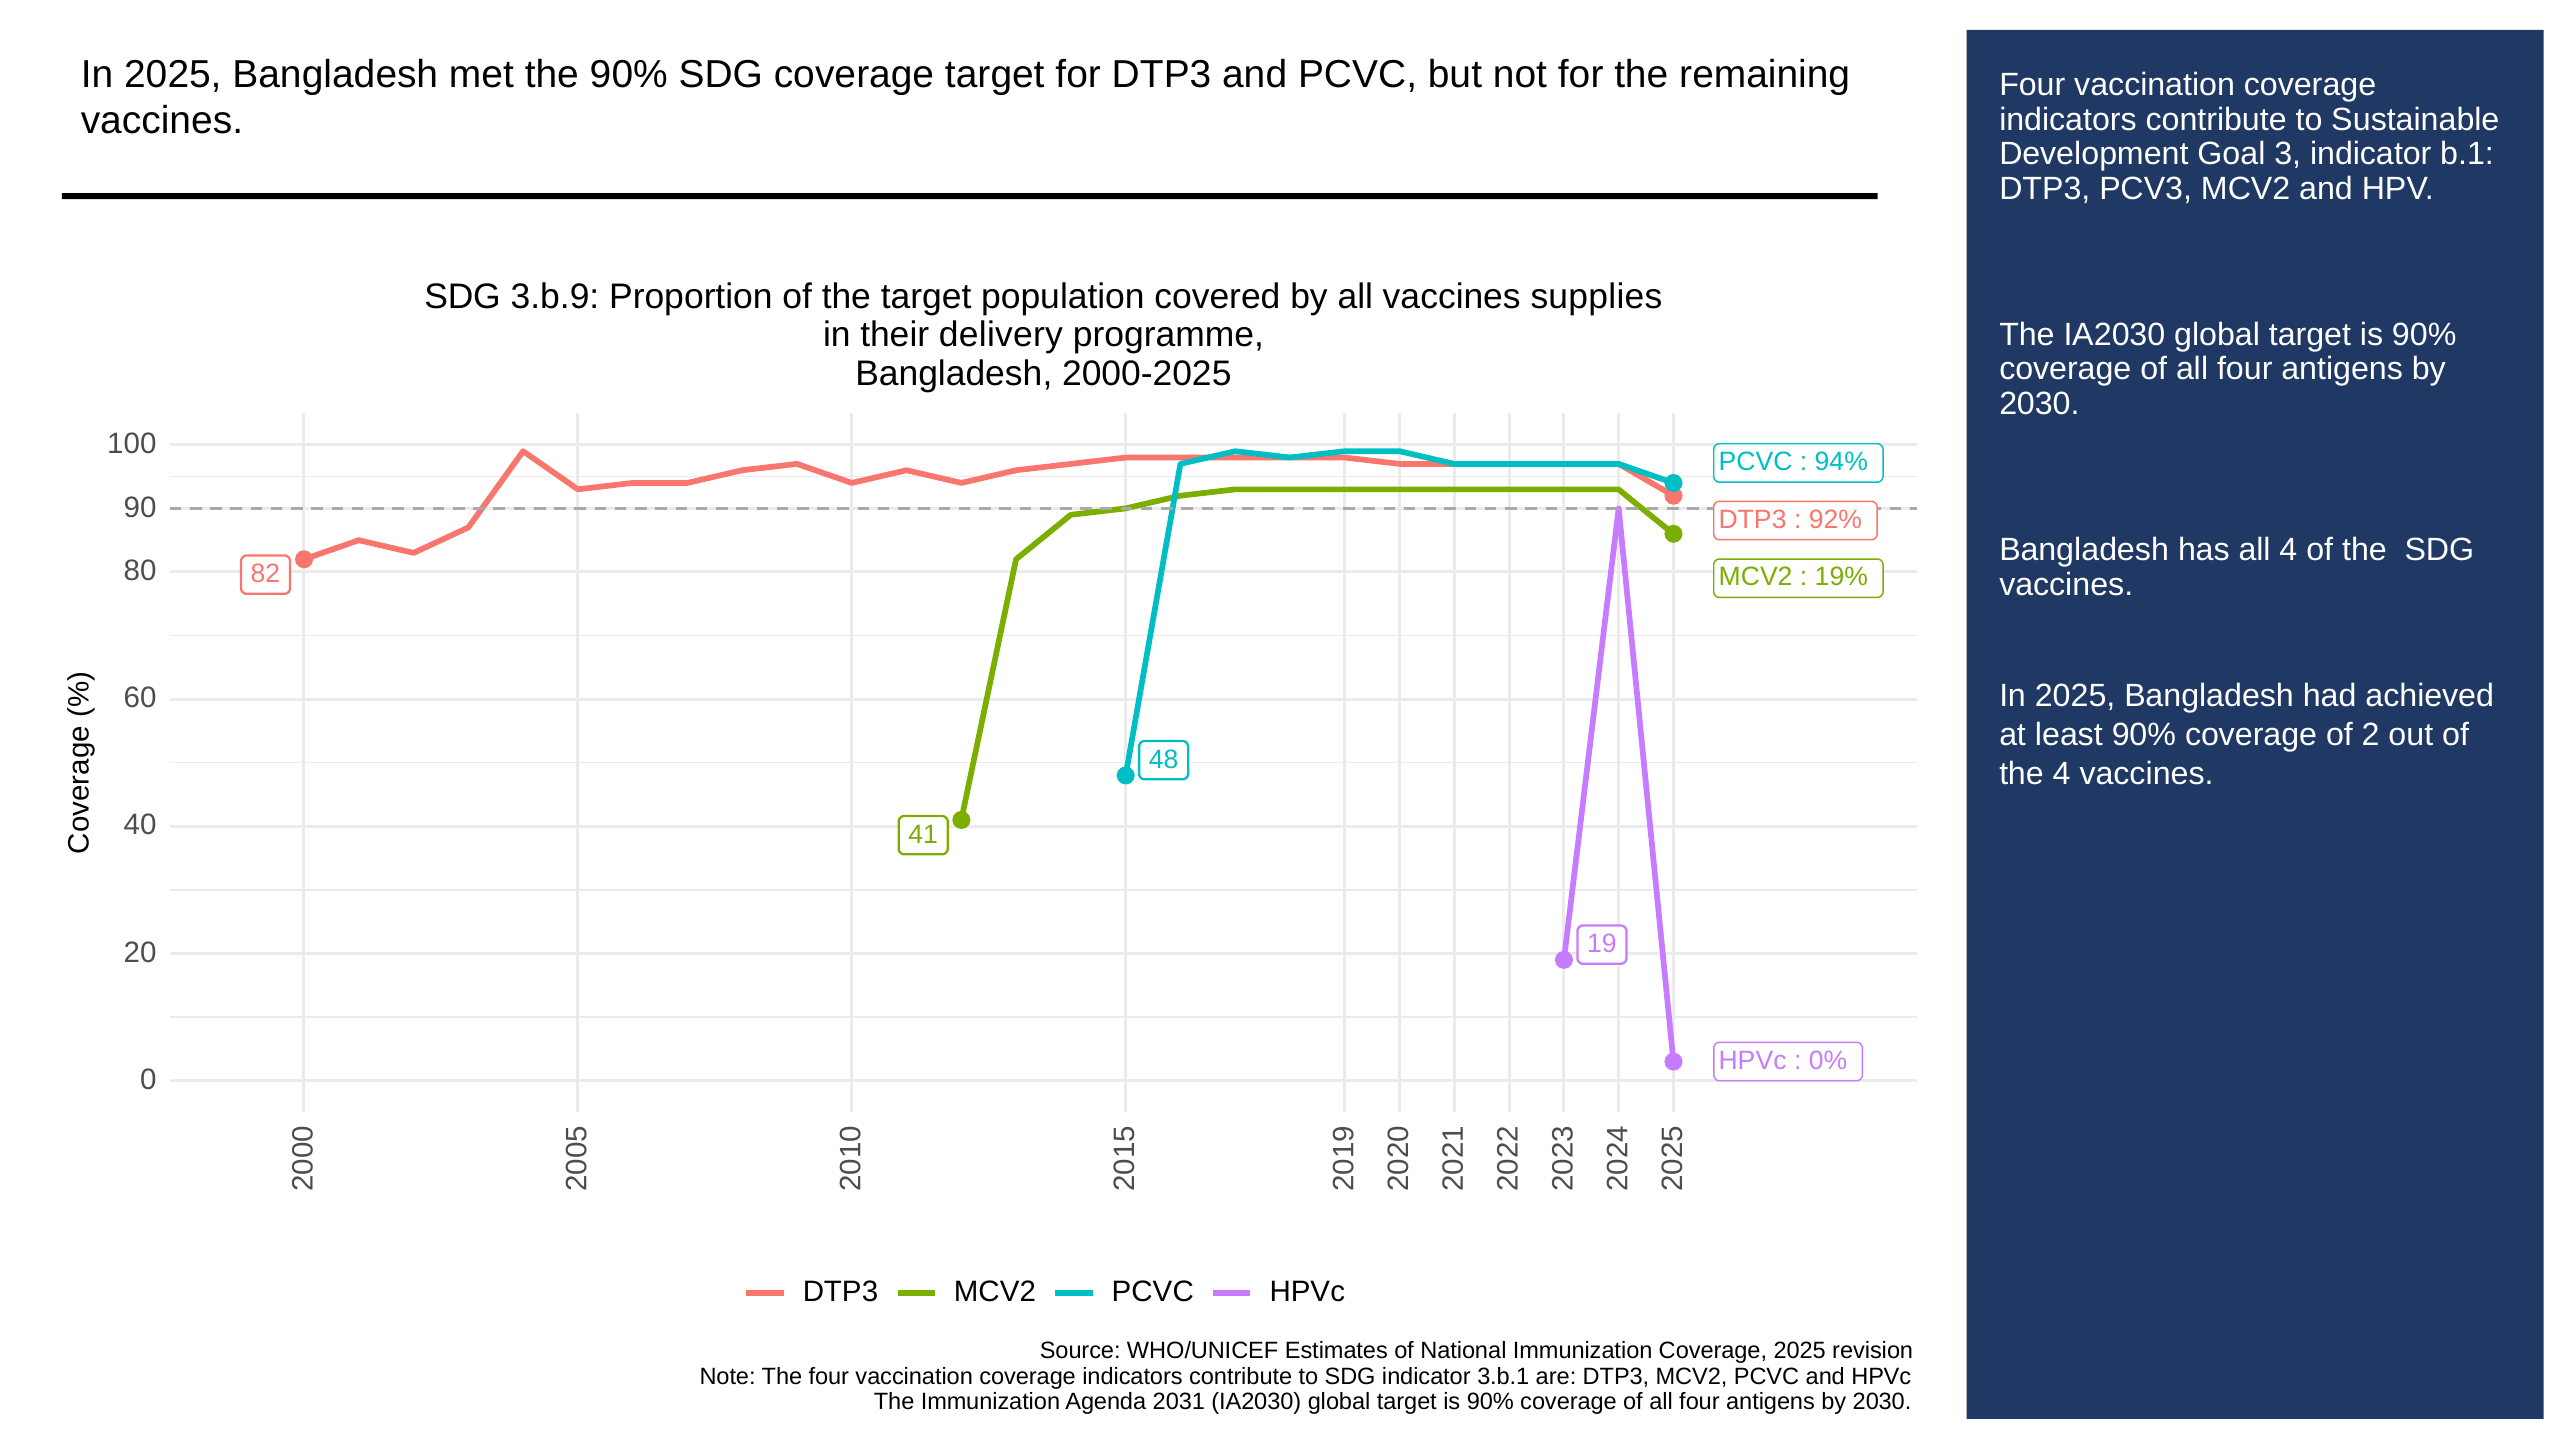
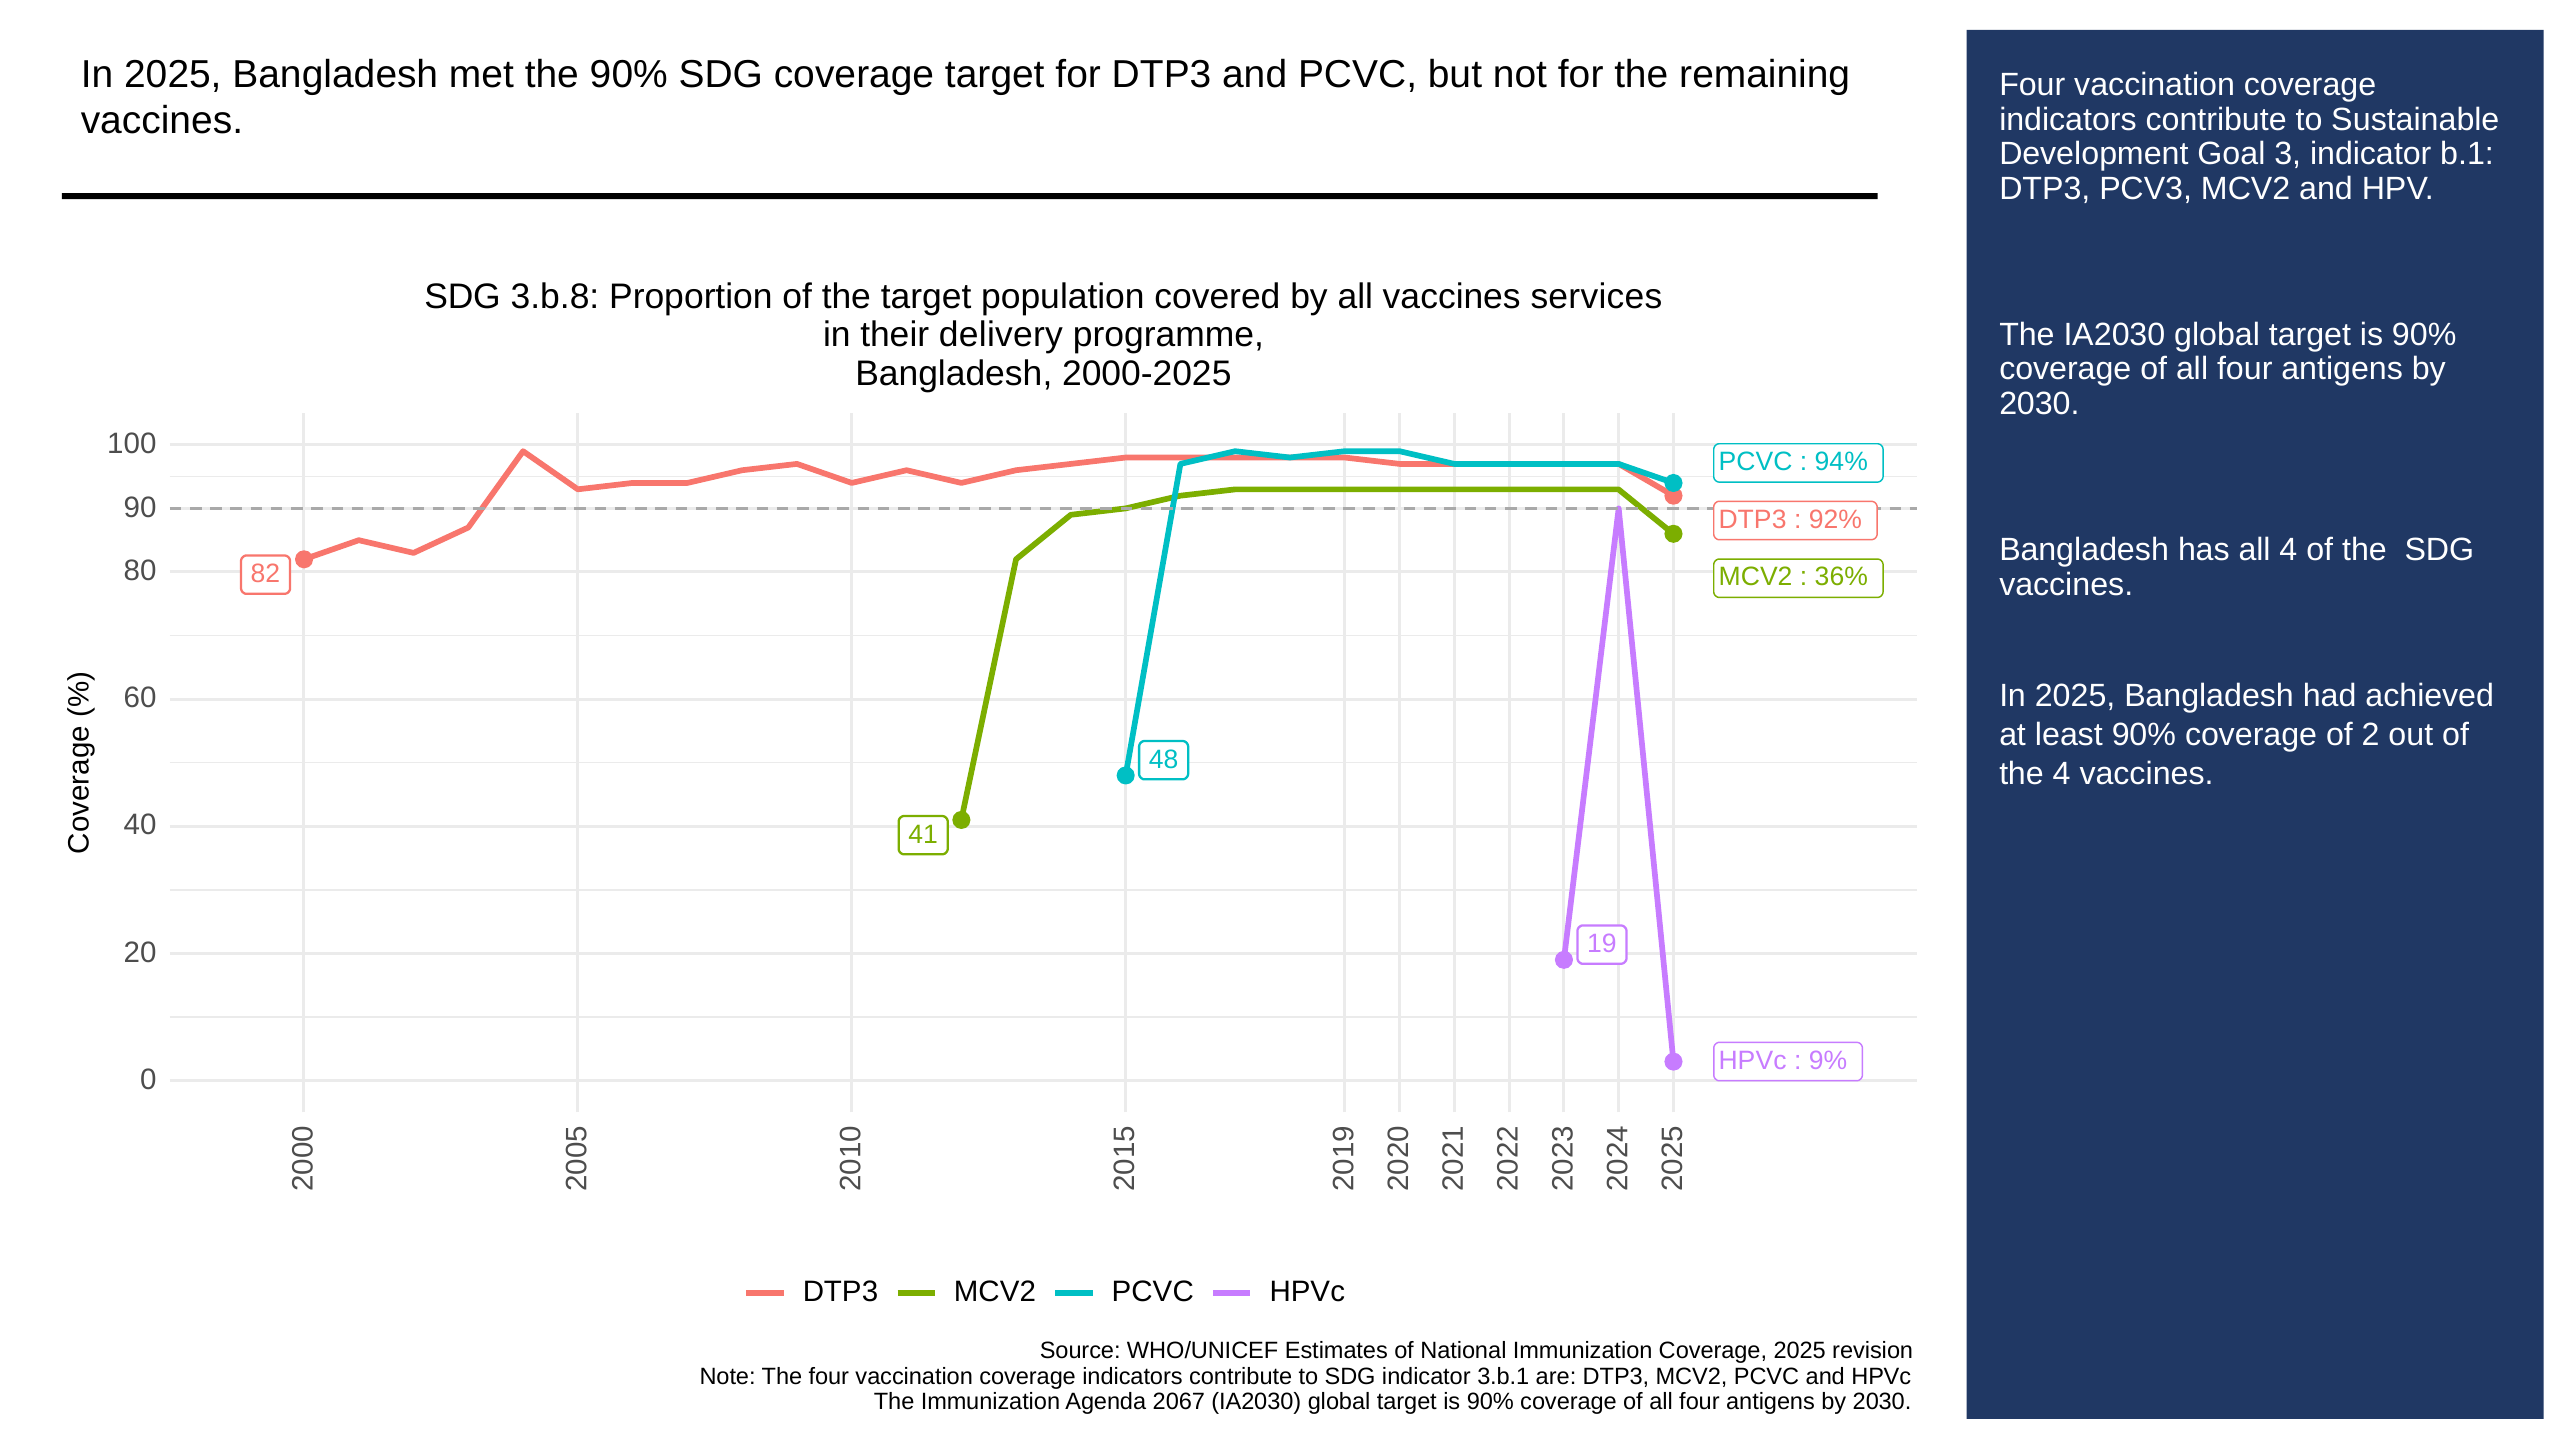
3.b.9: 3.b.9 -> 3.b.8 (555, 297)
supplies: supplies -> services (1596, 297)
19%: 19% -> 36% (1841, 577)
0%: 0% -> 9% (1828, 1060)
2031: 2031 -> 2067 (1179, 1402)
